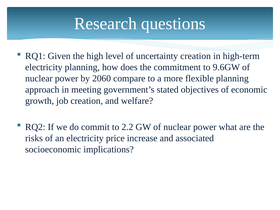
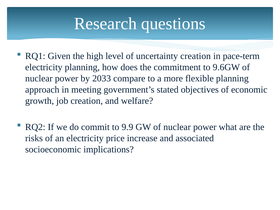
high-term: high-term -> pace-term (241, 56)
2060: 2060 -> 2033 (102, 78)
2.2: 2.2 -> 9.9 (127, 127)
